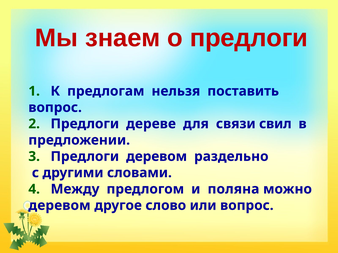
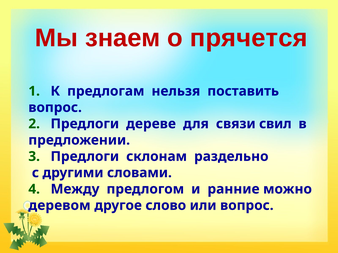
о предлоги: предлоги -> прячется (249, 38)
Предлоги деревом: деревом -> склонам (157, 157)
поляна: поляна -> ранние (233, 189)
